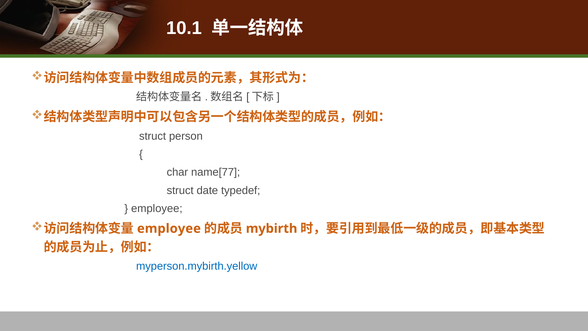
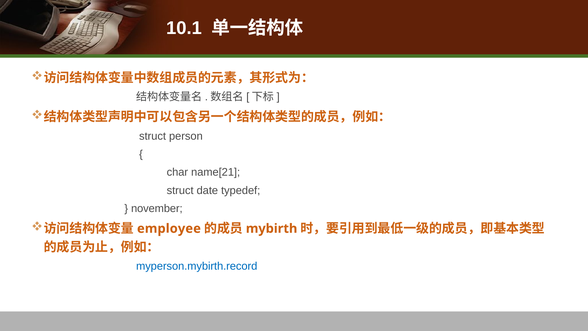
name[77: name[77 -> name[21 (216, 172)
employee: employee -> november (157, 208)
myperson.mybirth.yellow: myperson.mybirth.yellow -> myperson.mybirth.record (197, 266)
